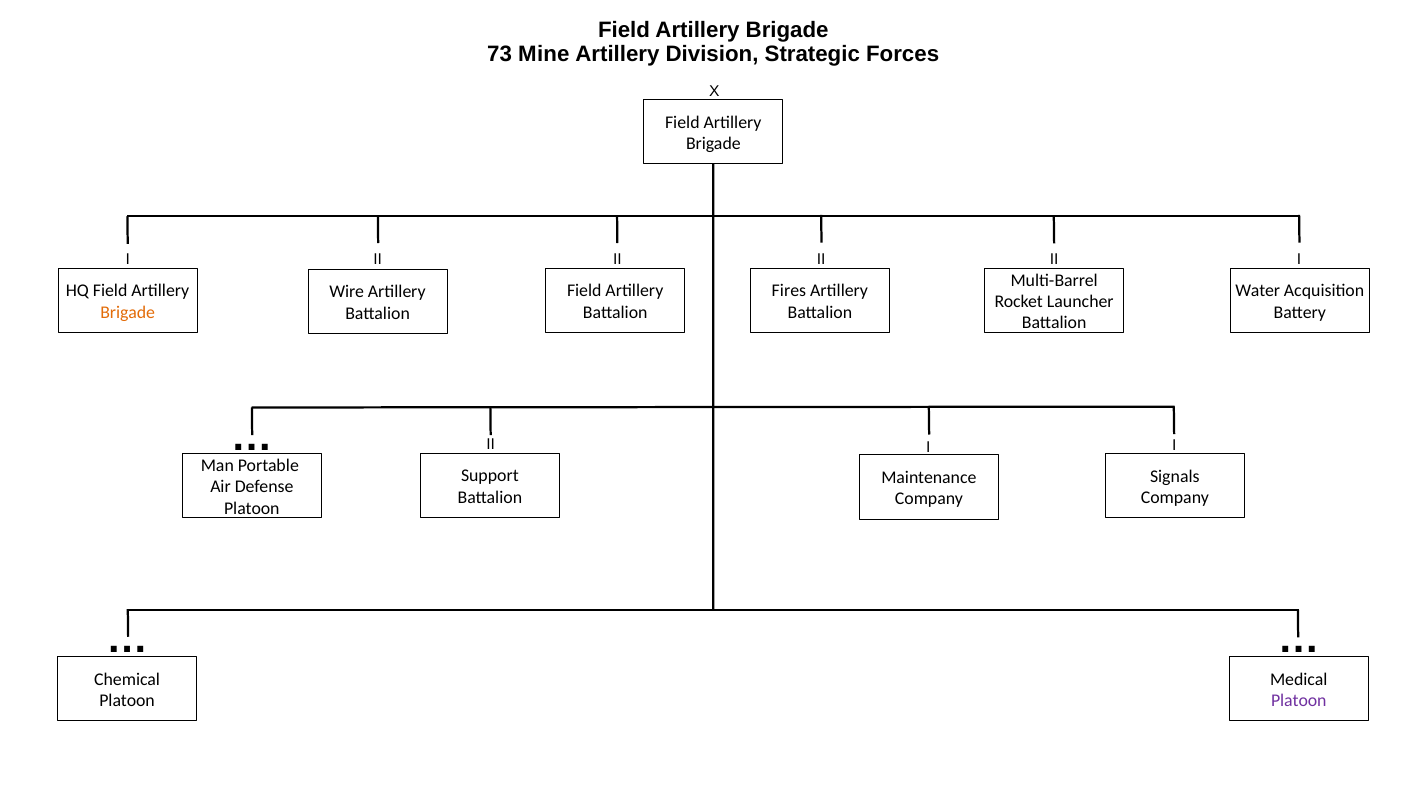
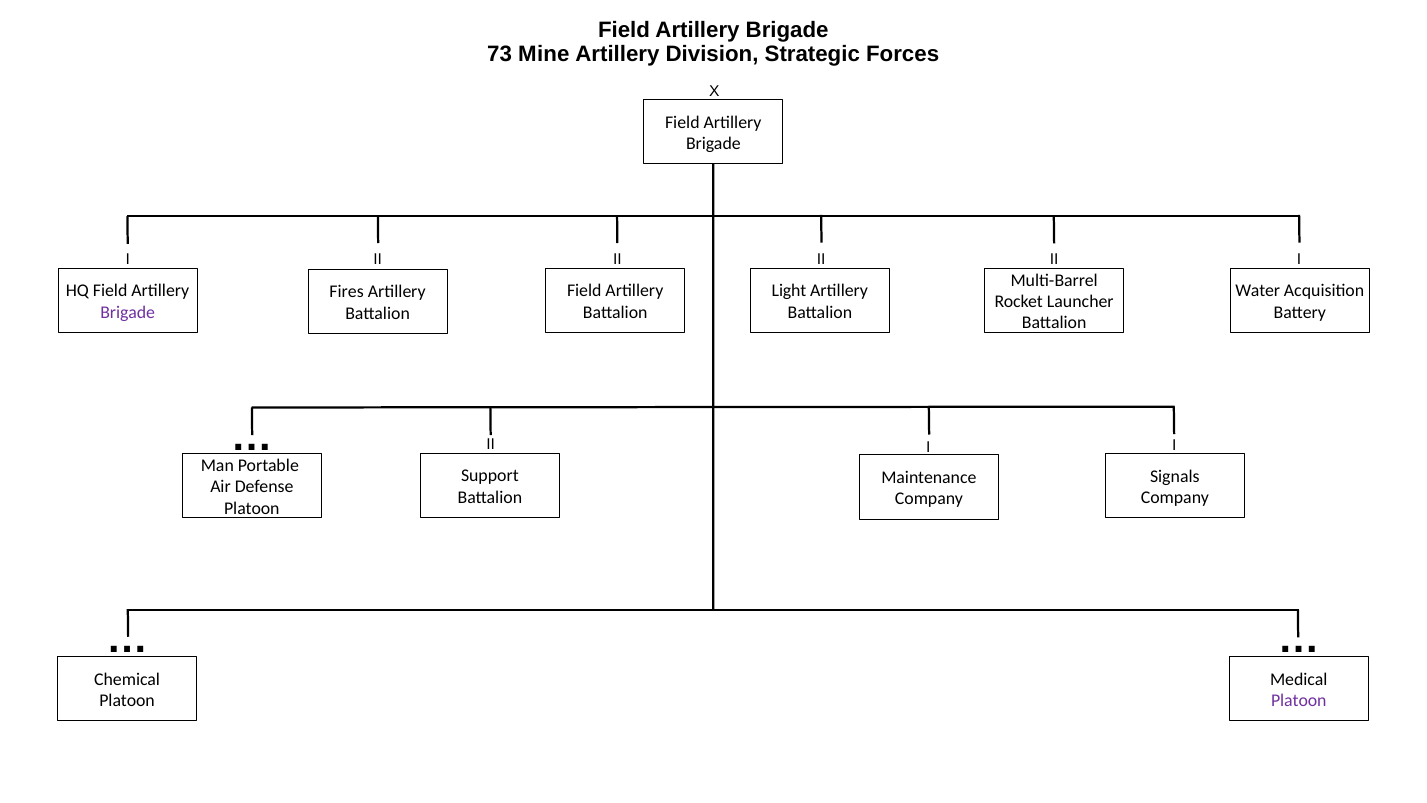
Fires: Fires -> Light (789, 291)
Wire: Wire -> Fires (347, 292)
Brigade colour: orange -> purple (128, 312)
